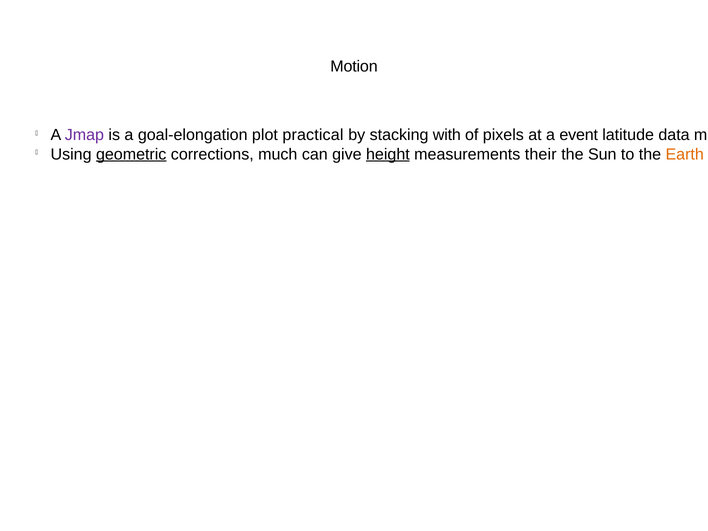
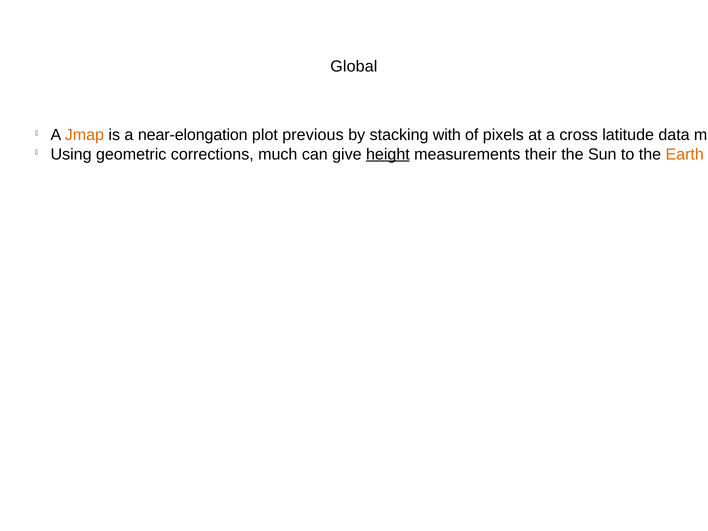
Motion: Motion -> Global (354, 67)
Jmap colour: purple -> orange (84, 135)
goal-elongation: goal-elongation -> near-elongation (193, 135)
practical: practical -> previous (313, 135)
event: event -> cross (579, 135)
geometric underline: present -> none (131, 154)
